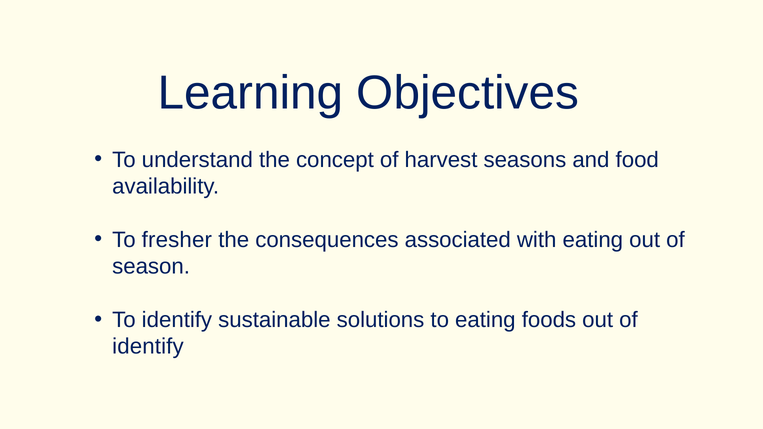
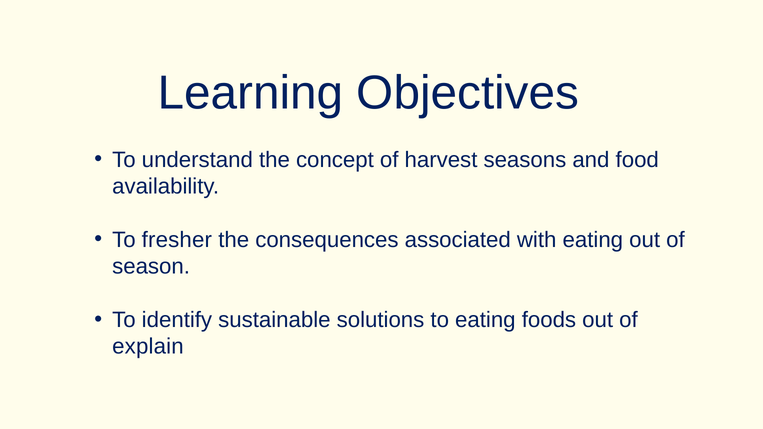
identify: identify -> explain (148, 347)
